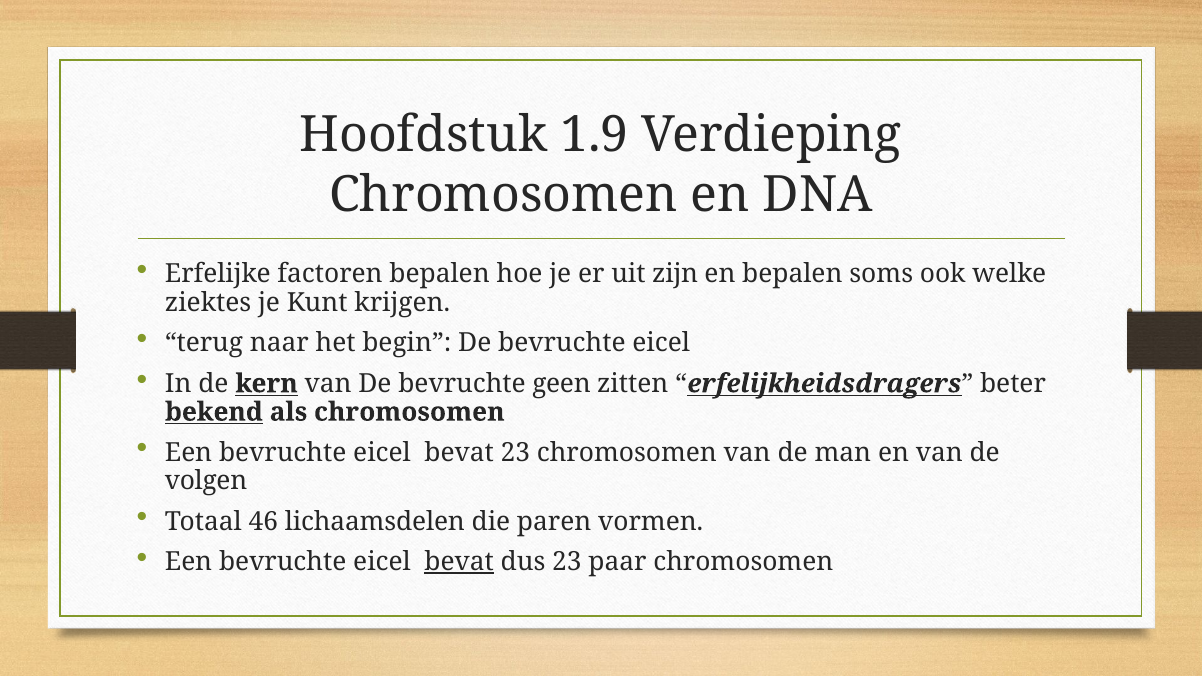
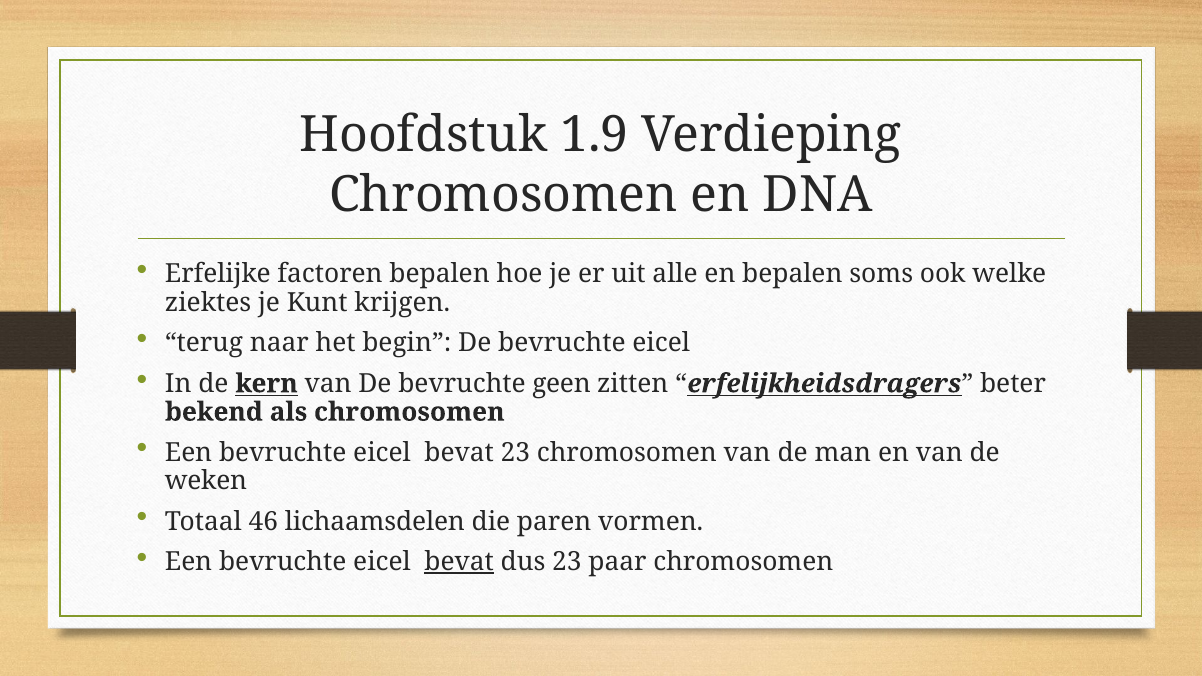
zijn: zijn -> alle (675, 274)
bekend underline: present -> none (214, 412)
volgen: volgen -> weken (206, 481)
